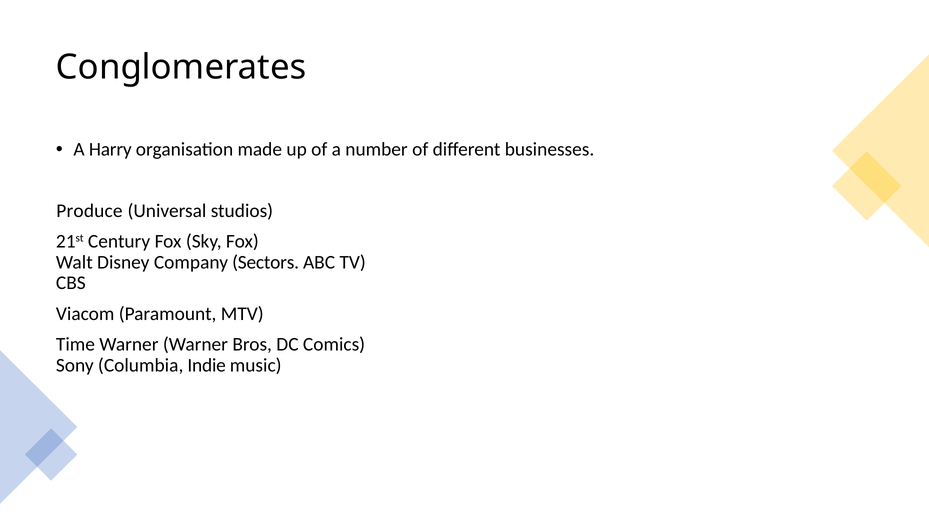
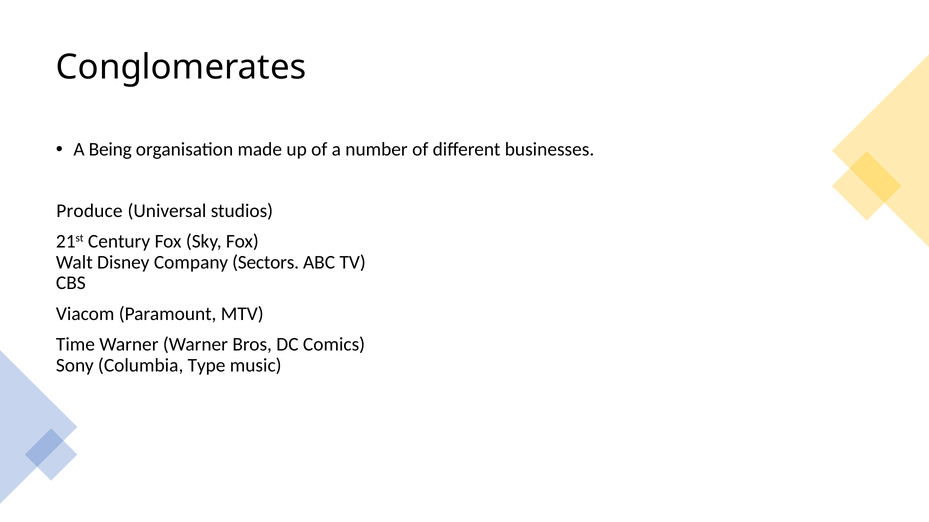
Harry: Harry -> Being (110, 150)
Indie: Indie -> Type (207, 366)
